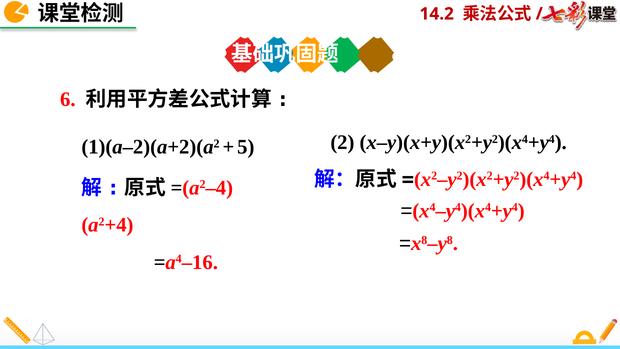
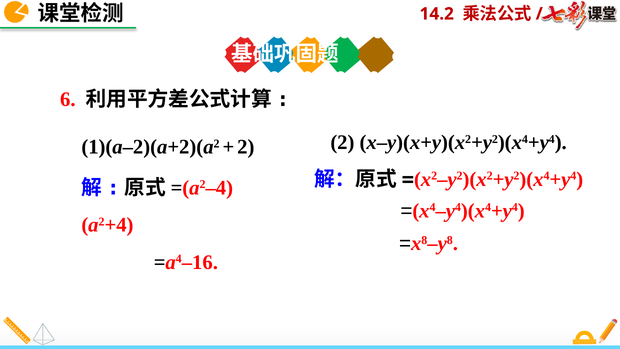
5: 5 -> 2 (246, 147)
